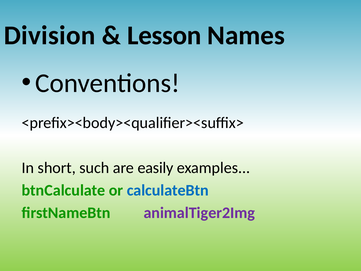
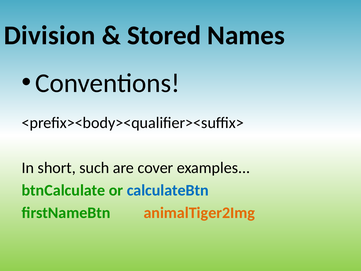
Lesson: Lesson -> Stored (164, 35)
easily: easily -> cover (155, 168)
animalTiger2Img colour: purple -> orange (199, 213)
